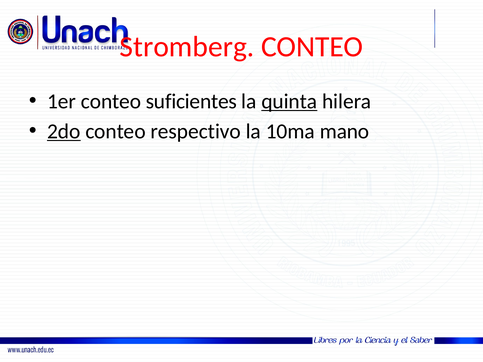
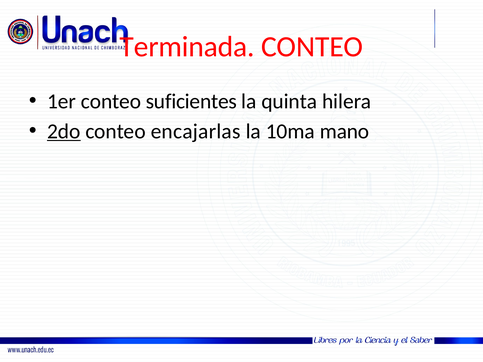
Stromberg: Stromberg -> Terminada (187, 47)
quinta underline: present -> none (289, 101)
respectivo: respectivo -> encajarlas (196, 131)
